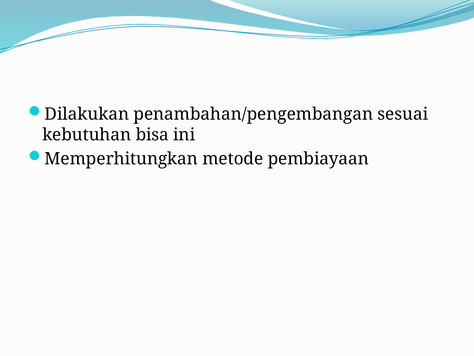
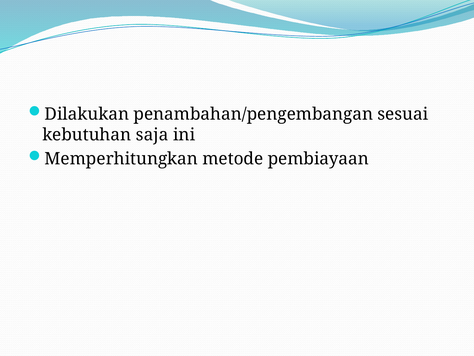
bisa: bisa -> saja (152, 135)
